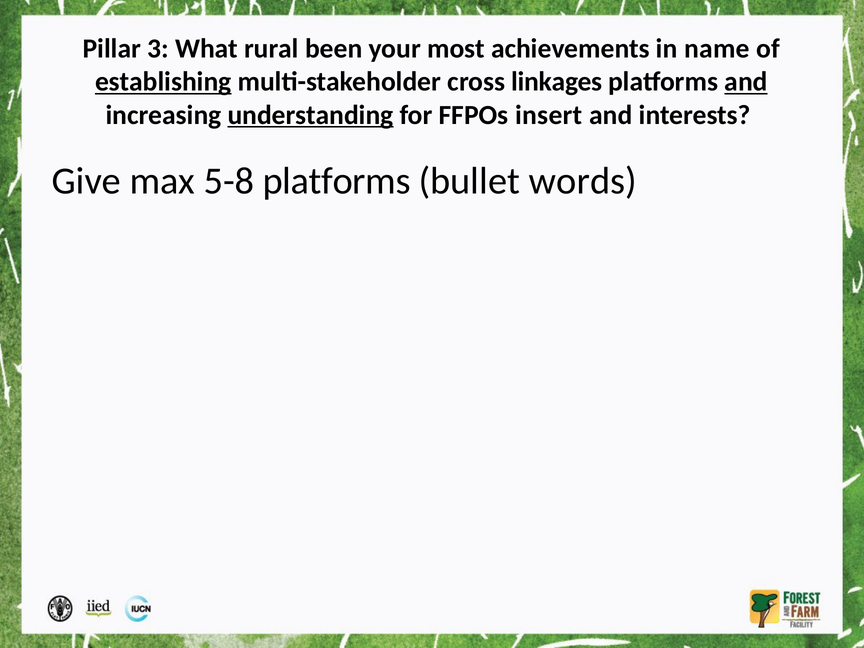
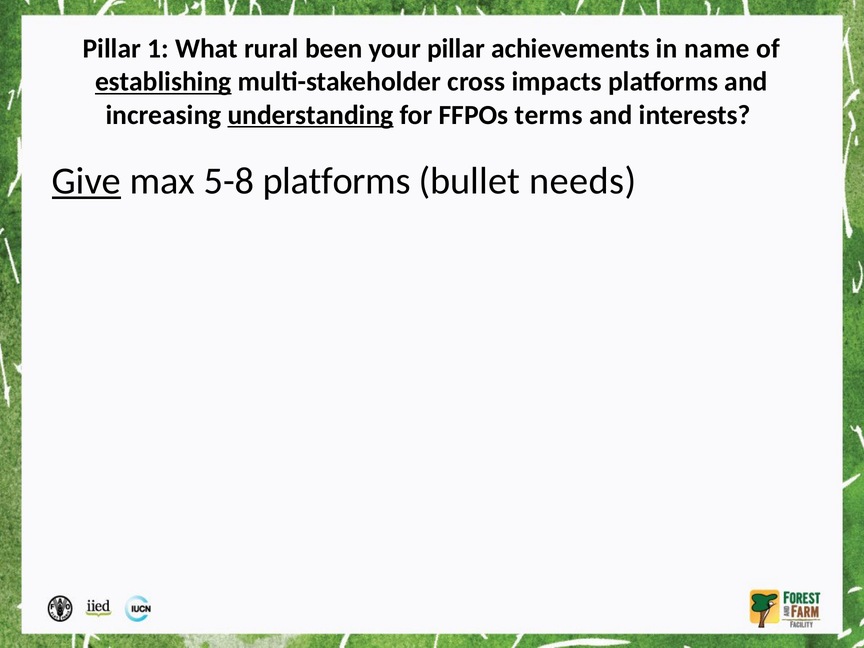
3: 3 -> 1 (158, 49)
your most: most -> pillar (456, 49)
linkages: linkages -> impacts (557, 82)
and underline: present -> none (746, 82)
insert: insert -> terms (549, 115)
Give underline: none -> present (86, 181)
words: words -> needs (583, 181)
